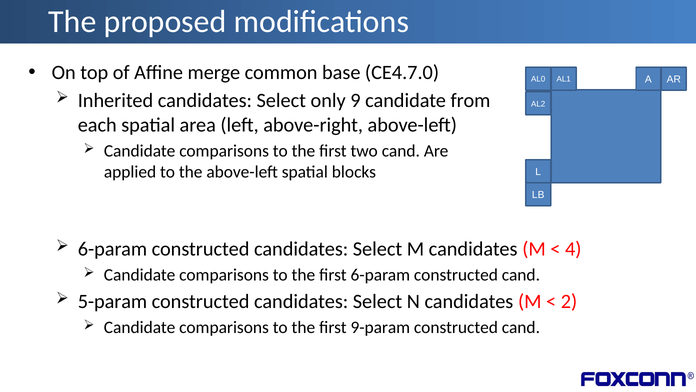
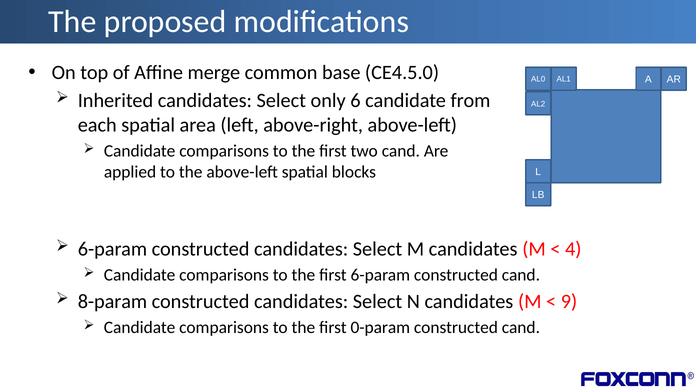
CE4.7.0: CE4.7.0 -> CE4.5.0 (402, 72)
9: 9 -> 6 (355, 100)
5-param: 5-param -> 8-param (112, 301)
2: 2 -> 9 (569, 301)
9-param: 9-param -> 0-param (380, 327)
